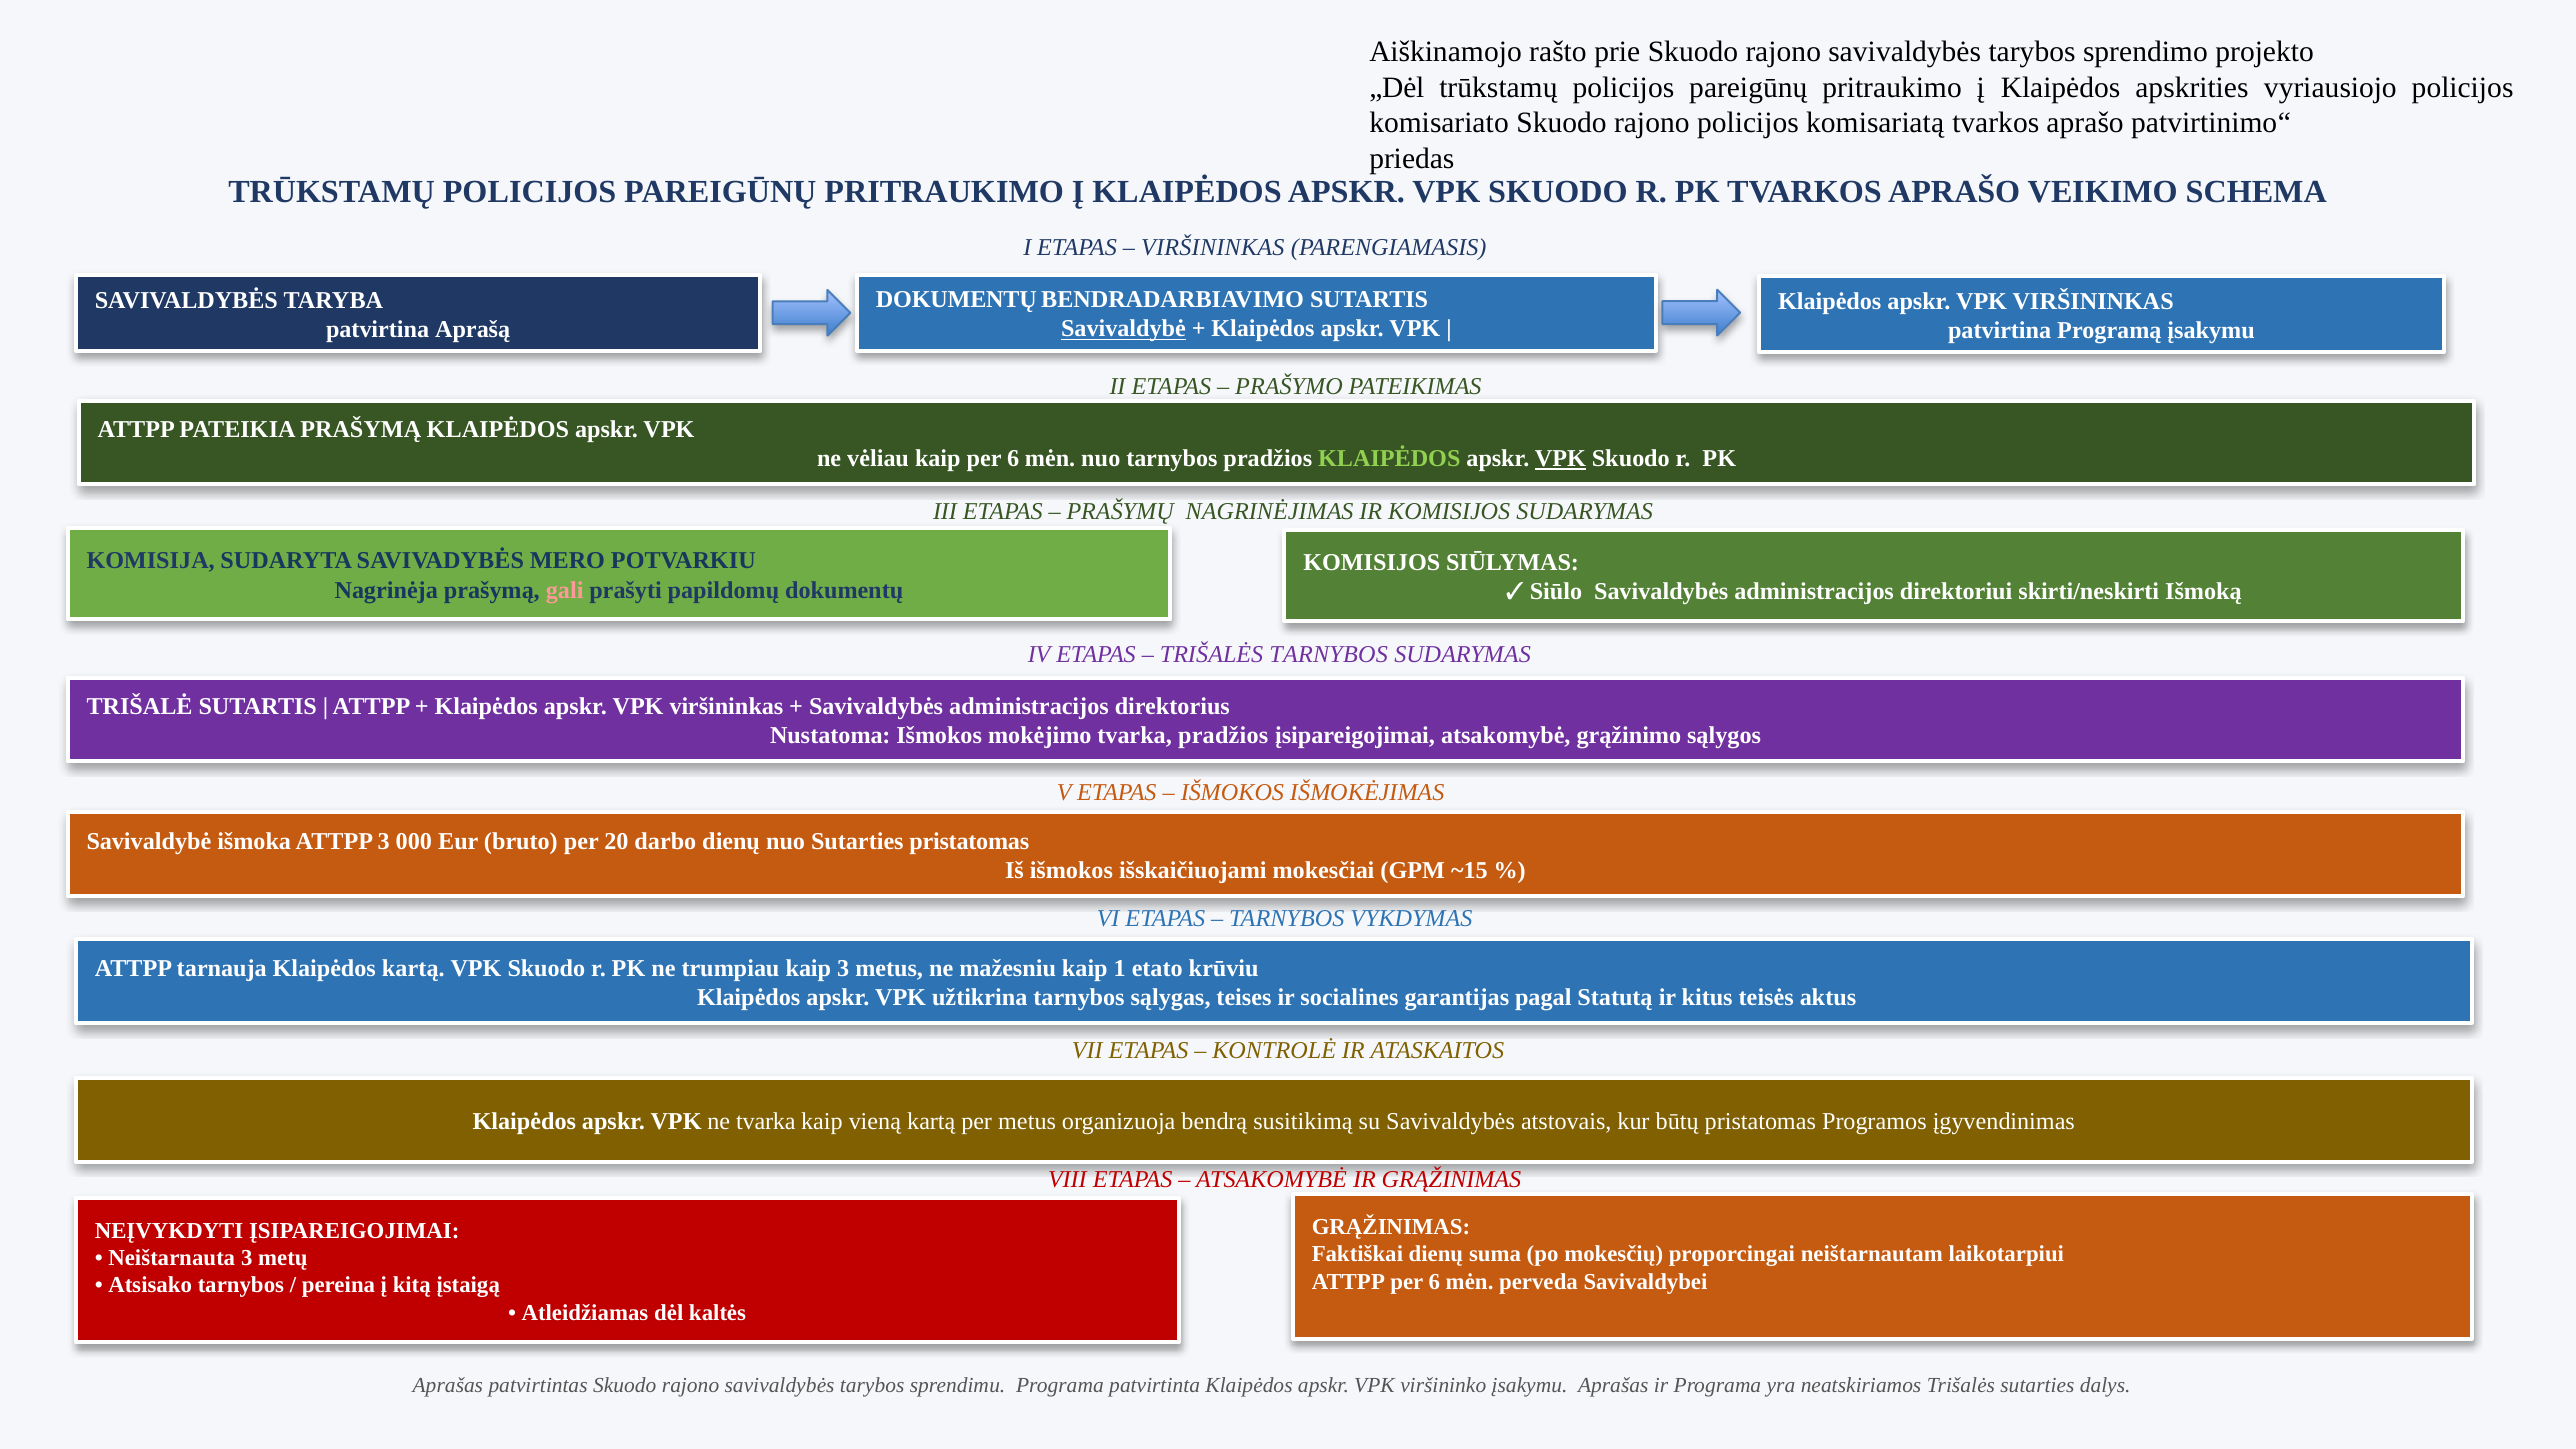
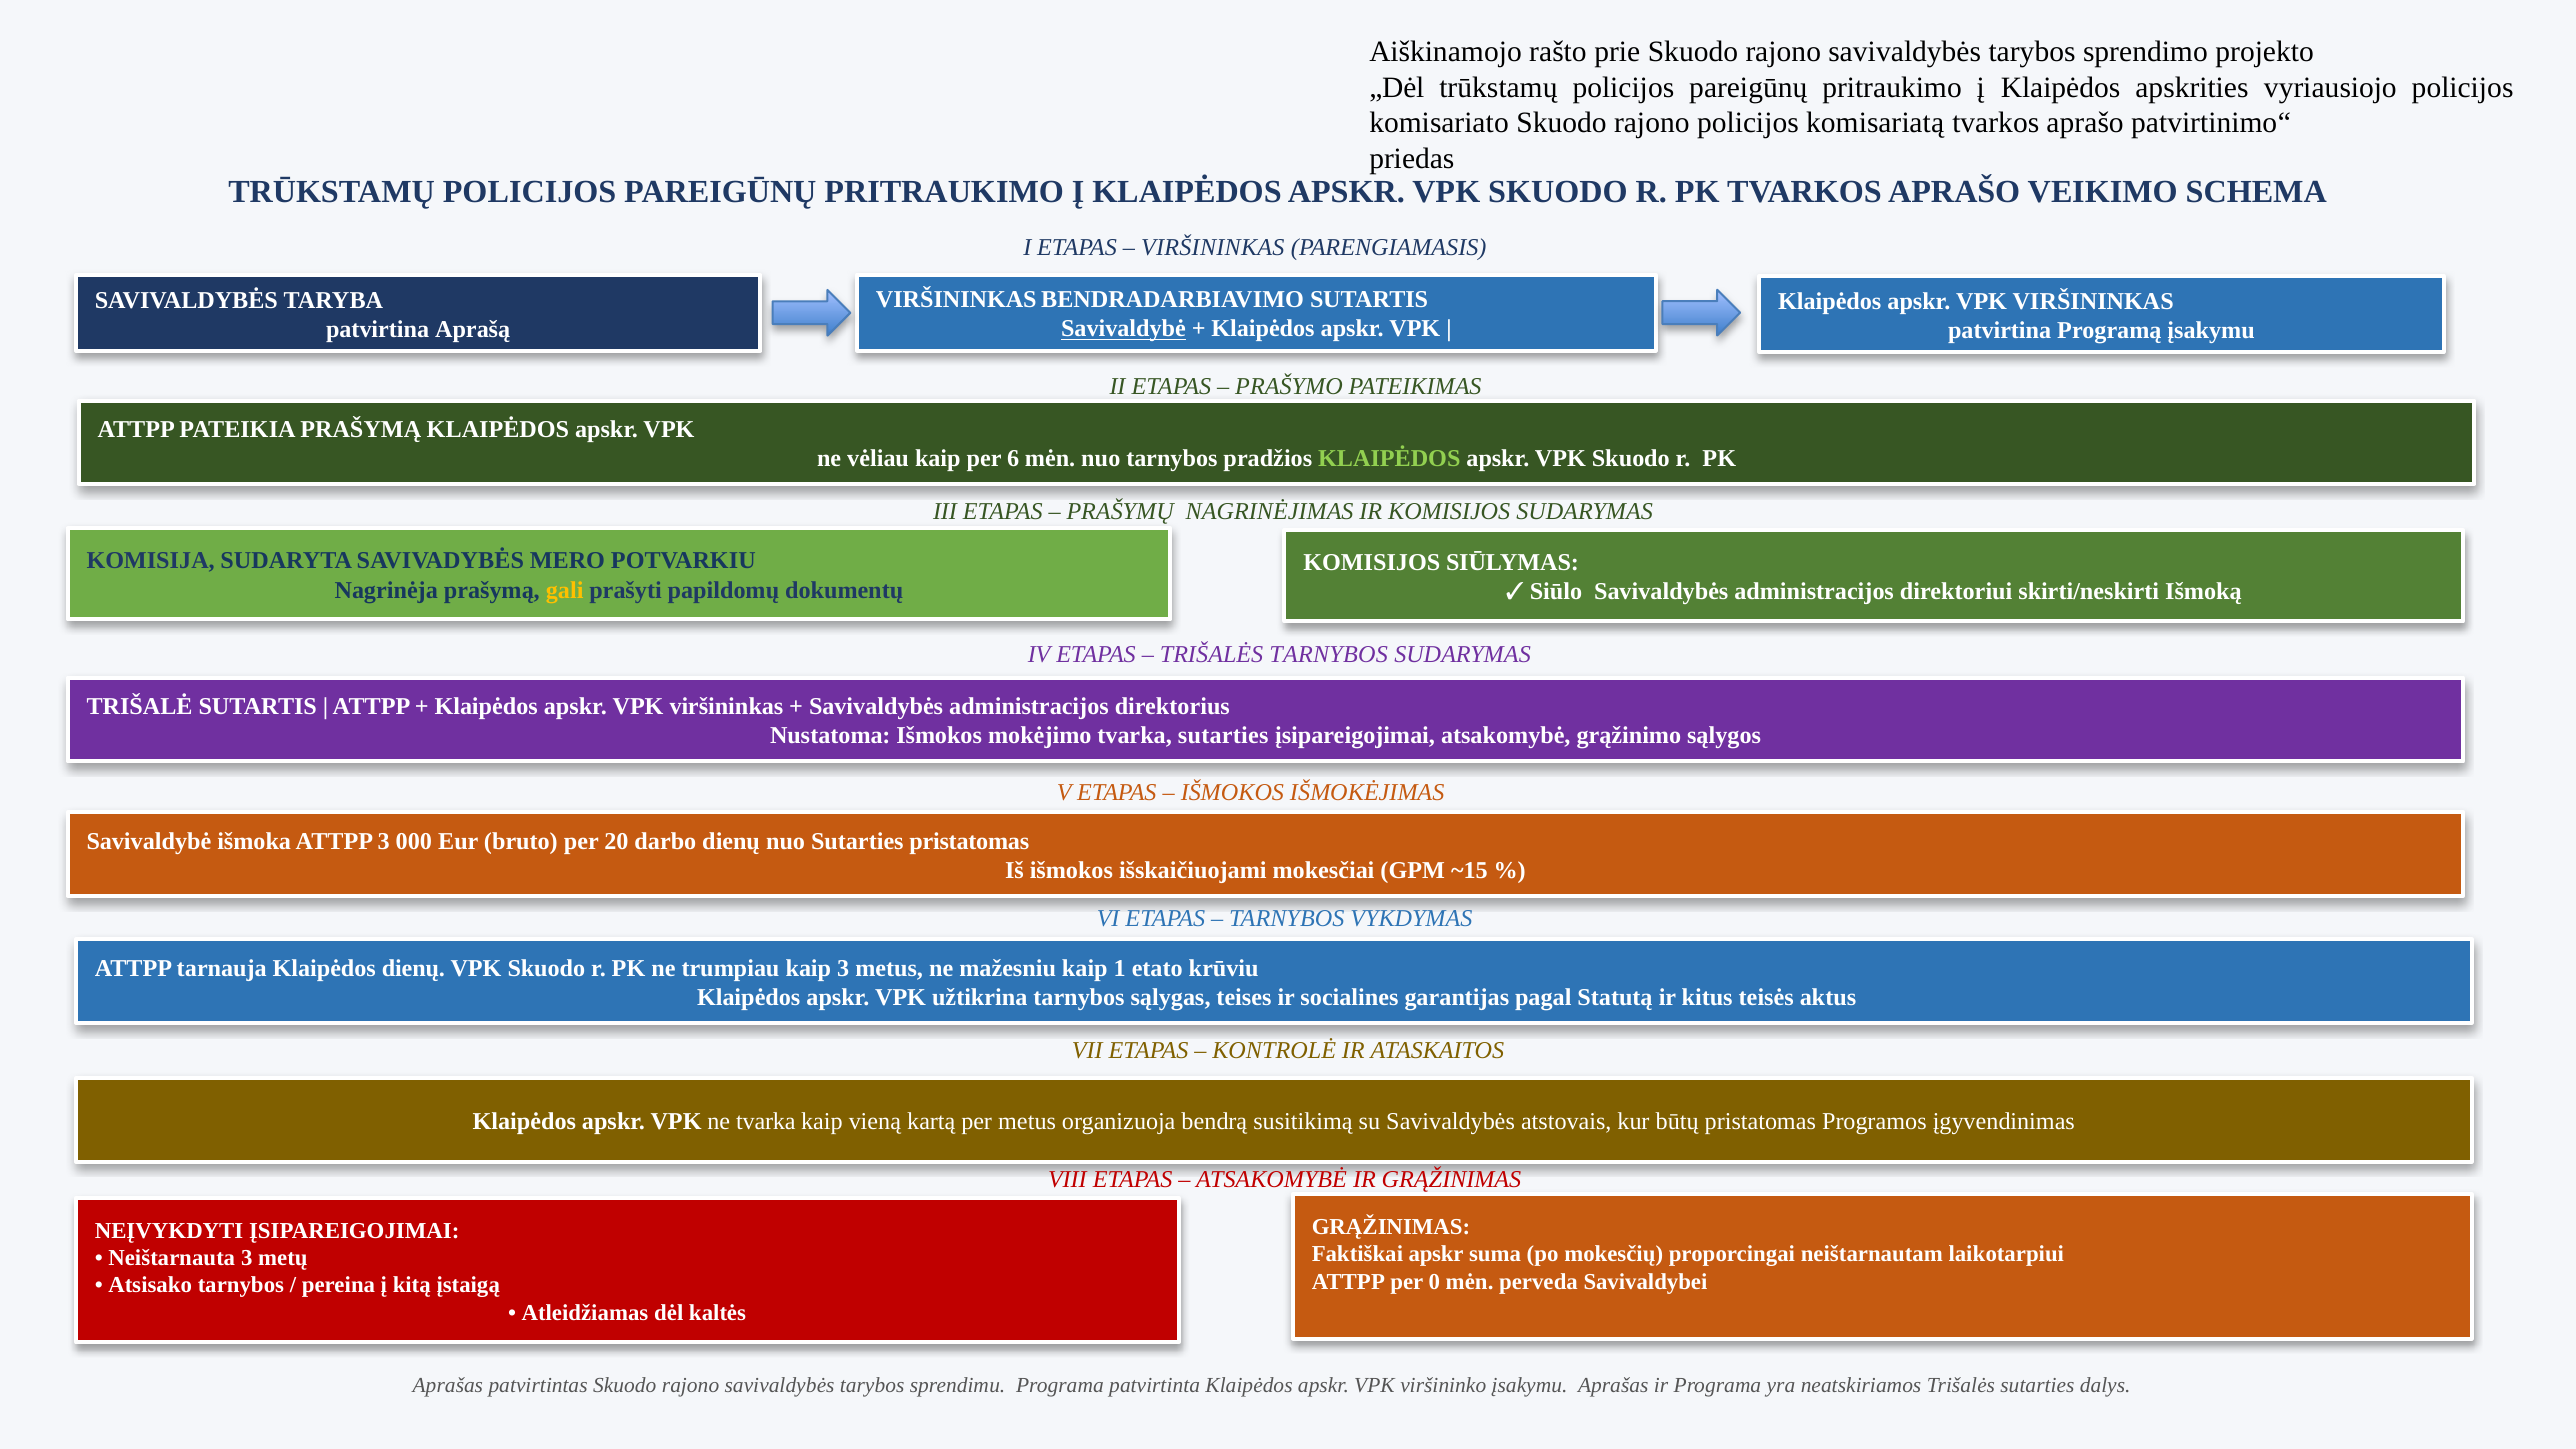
DOKUMENTŲ: DOKUMENTŲ -> VIRŠININKAS (956, 300)
VPK underline: present -> none (1560, 459)
gali colour: pink -> yellow (565, 590)
tvarka pradžios: pradžios -> sutarties (1223, 736)
Klaipėdos kartą: kartą -> dienų (413, 968)
Faktiškai dienų: dienų -> apskr (1436, 1254)
ATTPP per 6: 6 -> 0 (1434, 1281)
